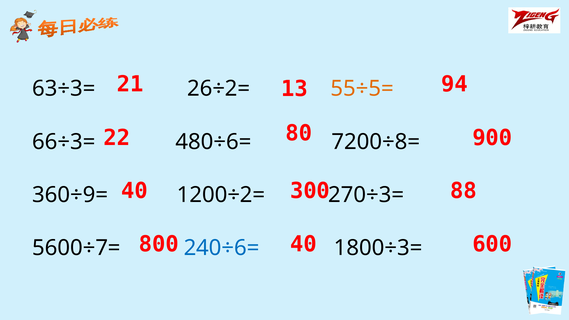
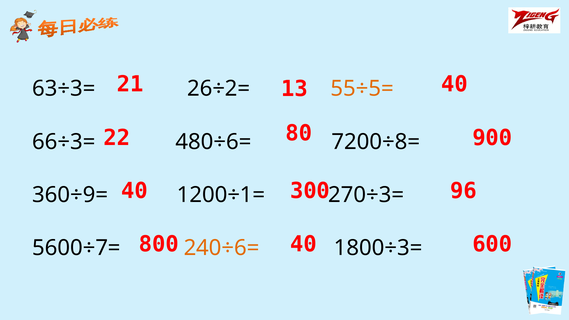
13 94: 94 -> 40 (455, 84)
88: 88 -> 96 (463, 191)
1200÷2=: 1200÷2= -> 1200÷1= (221, 195)
240÷6= colour: blue -> orange (222, 248)
